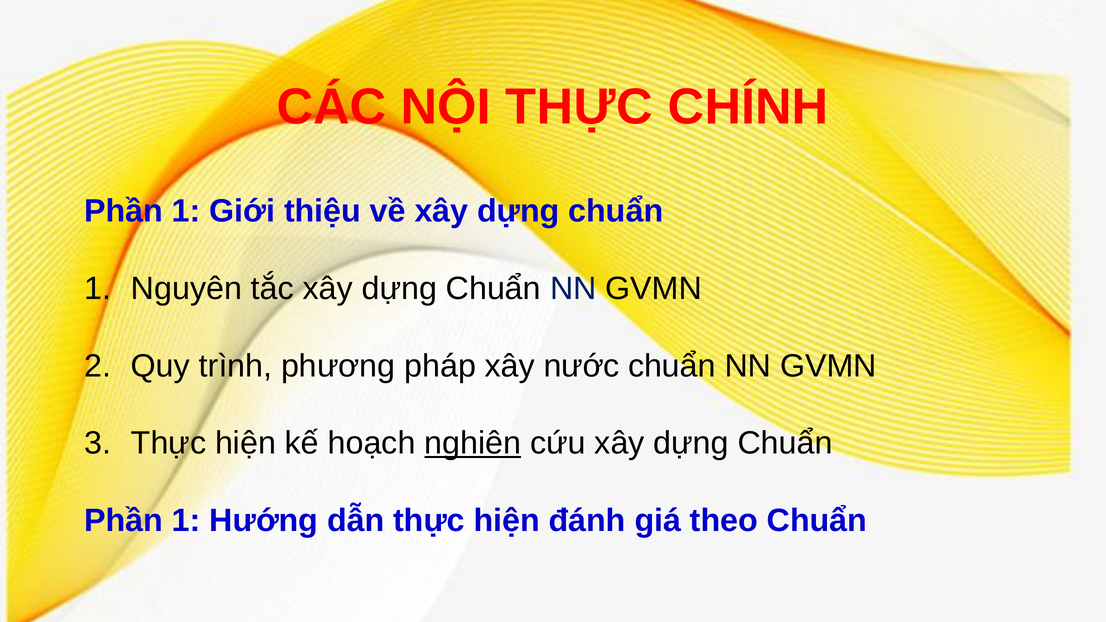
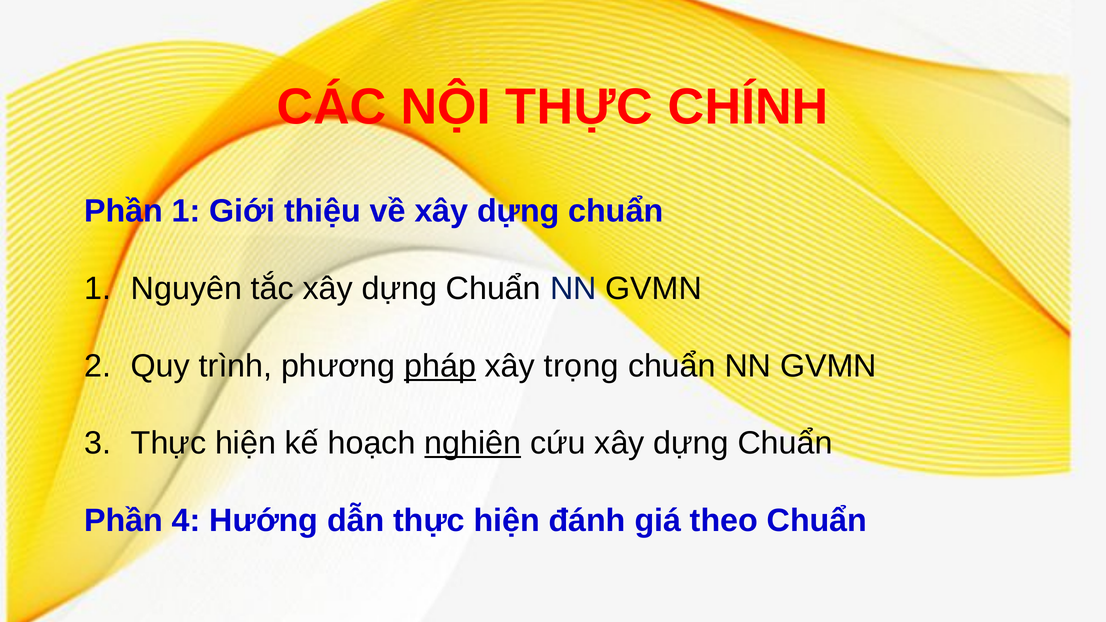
pháp underline: none -> present (440, 366)
nước: nước -> trọng (581, 366)
1: 1 -> 4 (186, 521)
